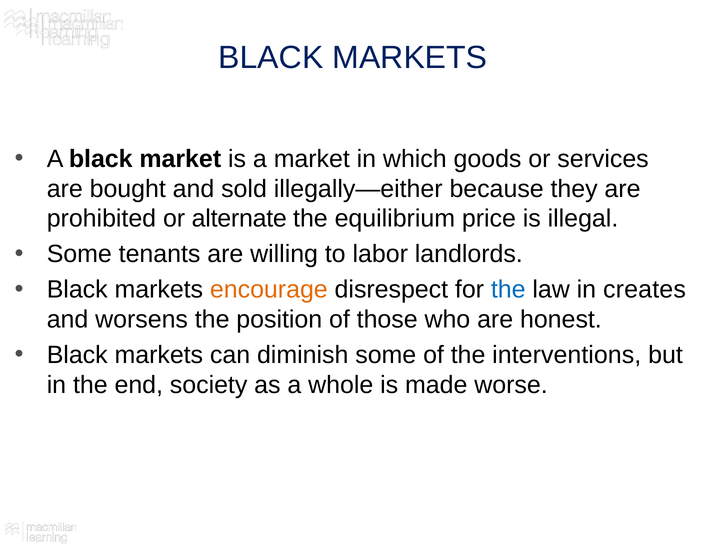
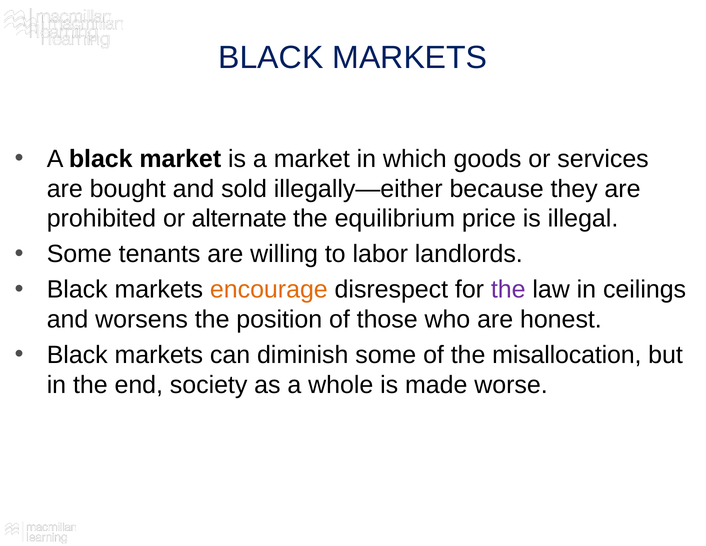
the colour: blue -> purple (508, 289)
creates: creates -> ceilings (645, 289)
interventions: interventions -> misallocation (567, 355)
